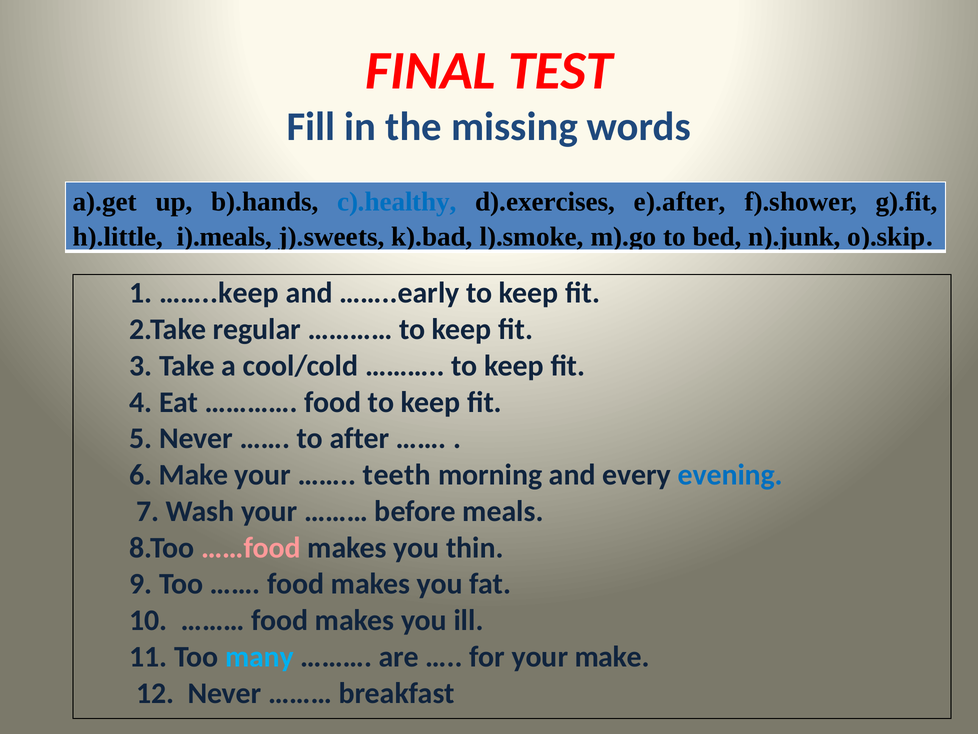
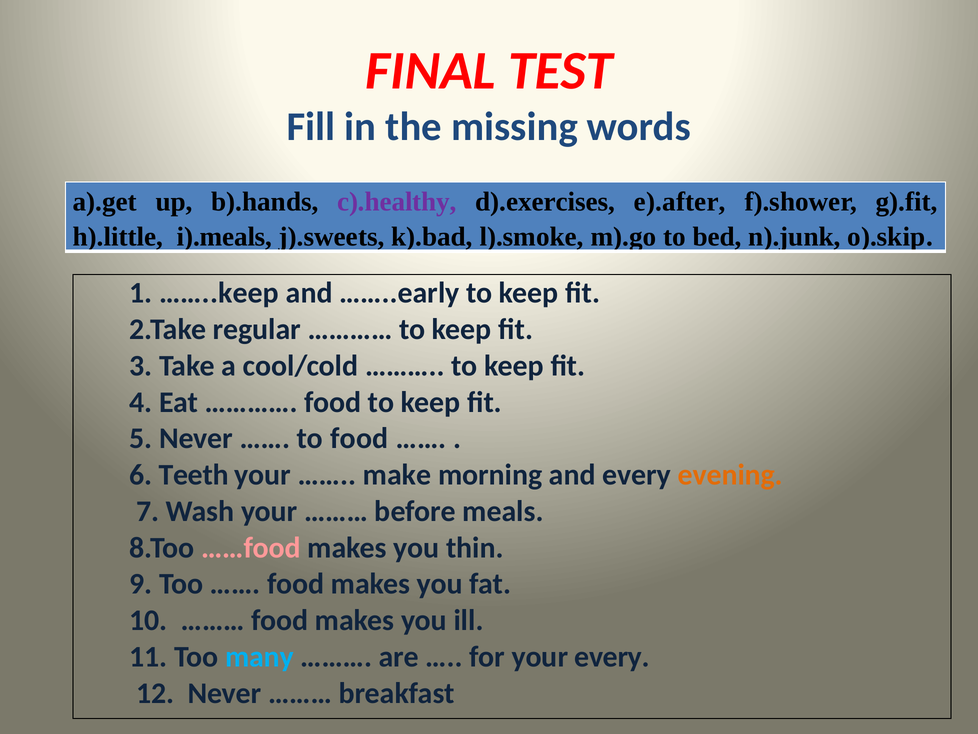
c).healthy colour: blue -> purple (397, 202)
to after: after -> food (359, 438)
6 Make: Make -> Teeth (194, 475)
teeth: teeth -> make (397, 475)
evening colour: blue -> orange (730, 475)
your make: make -> every (612, 656)
